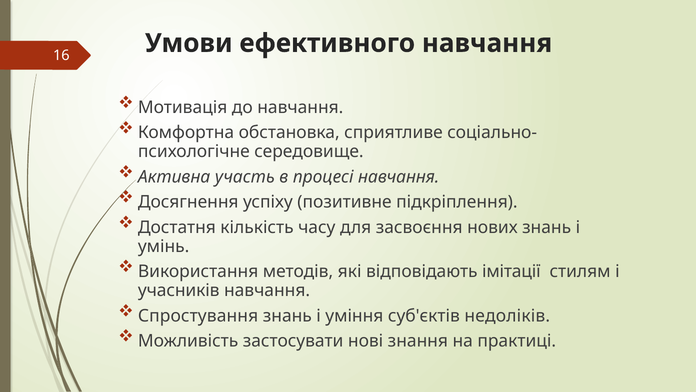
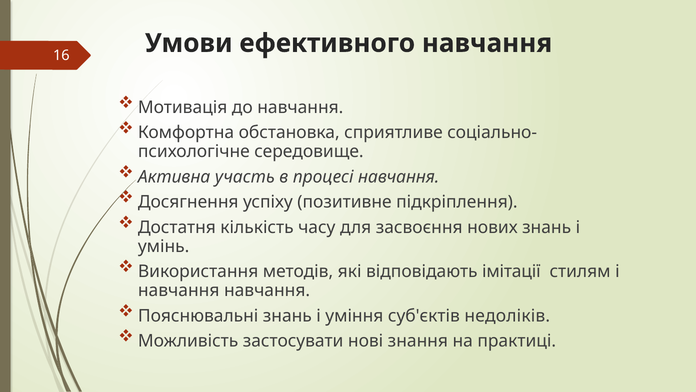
учасників: учасників -> навчання (179, 290)
Спростування: Спростування -> Пояснювальні (198, 315)
